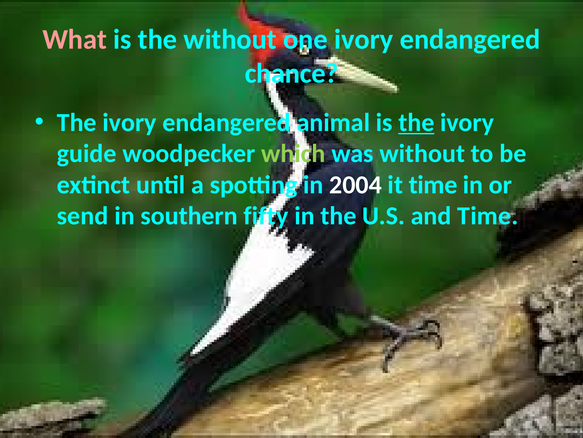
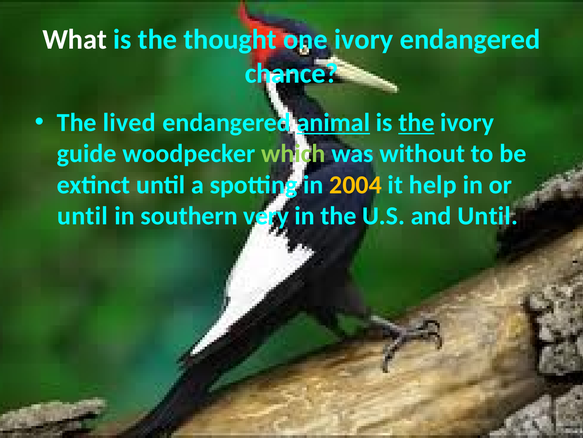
What colour: pink -> white (75, 39)
the without: without -> thought (230, 39)
ivory: ivory -> lived (129, 122)
animal underline: none -> present (333, 122)
2004 colour: white -> yellow (356, 185)
it time: time -> help (433, 185)
send: send -> until (83, 216)
fifty: fifty -> very (266, 216)
and Time: Time -> Until (488, 216)
